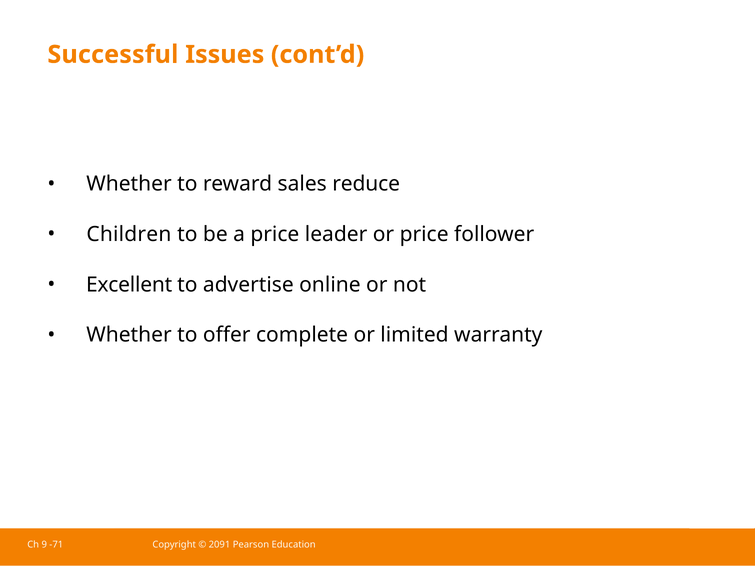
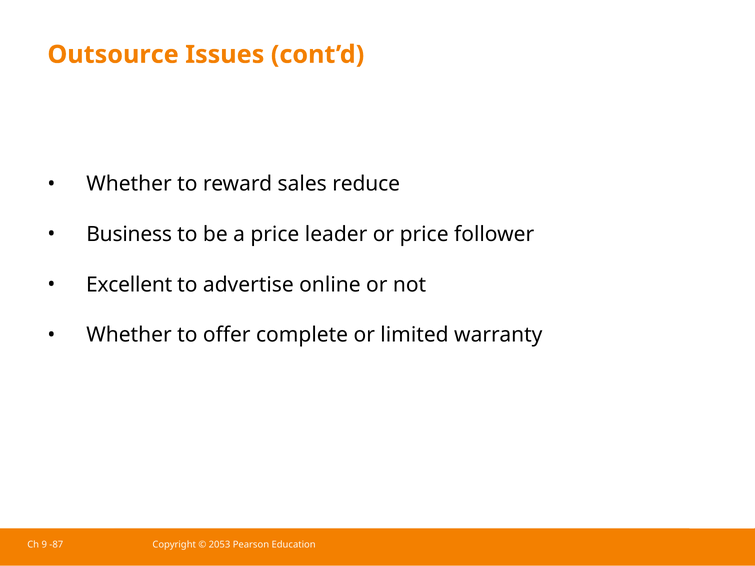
Successful: Successful -> Outsource (113, 55)
Children: Children -> Business (129, 234)
-71: -71 -> -87 (56, 545)
2091: 2091 -> 2053 (219, 545)
